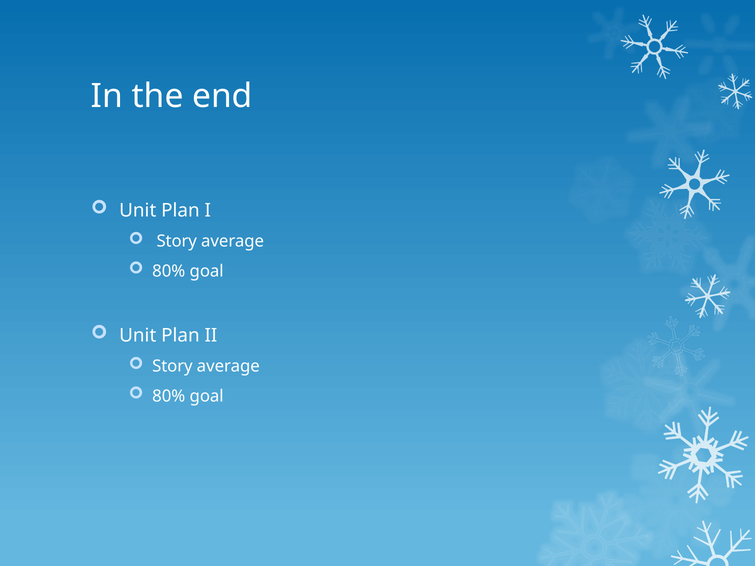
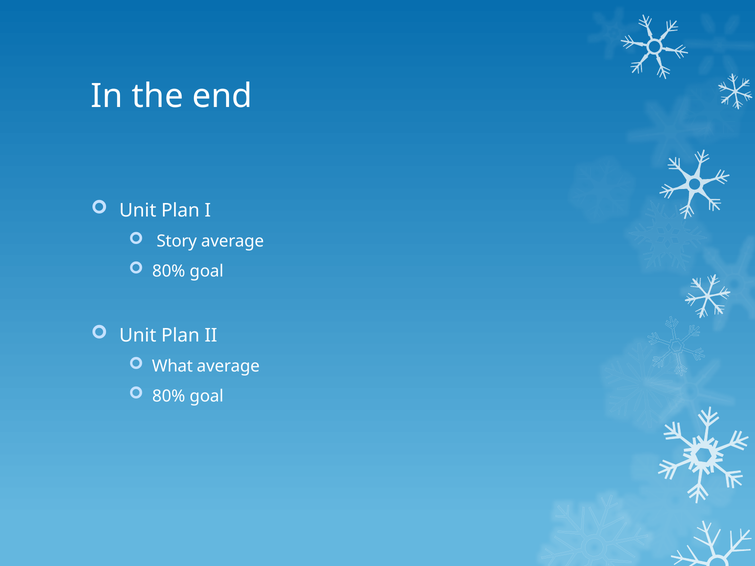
Story: Story -> What (172, 366)
